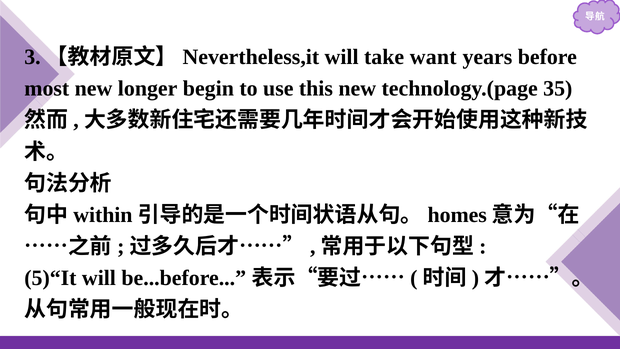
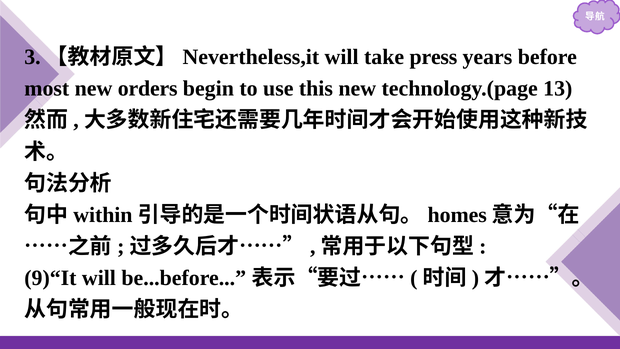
want: want -> press (433, 57)
longer: longer -> orders (148, 89)
35: 35 -> 13 (558, 89)
5)“It: 5)“It -> 9)“It (50, 278)
